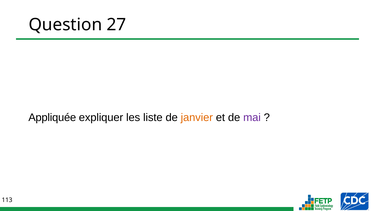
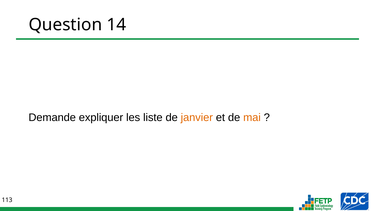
27: 27 -> 14 (116, 25)
Appliquée: Appliquée -> Demande (52, 118)
mai colour: purple -> orange (252, 118)
